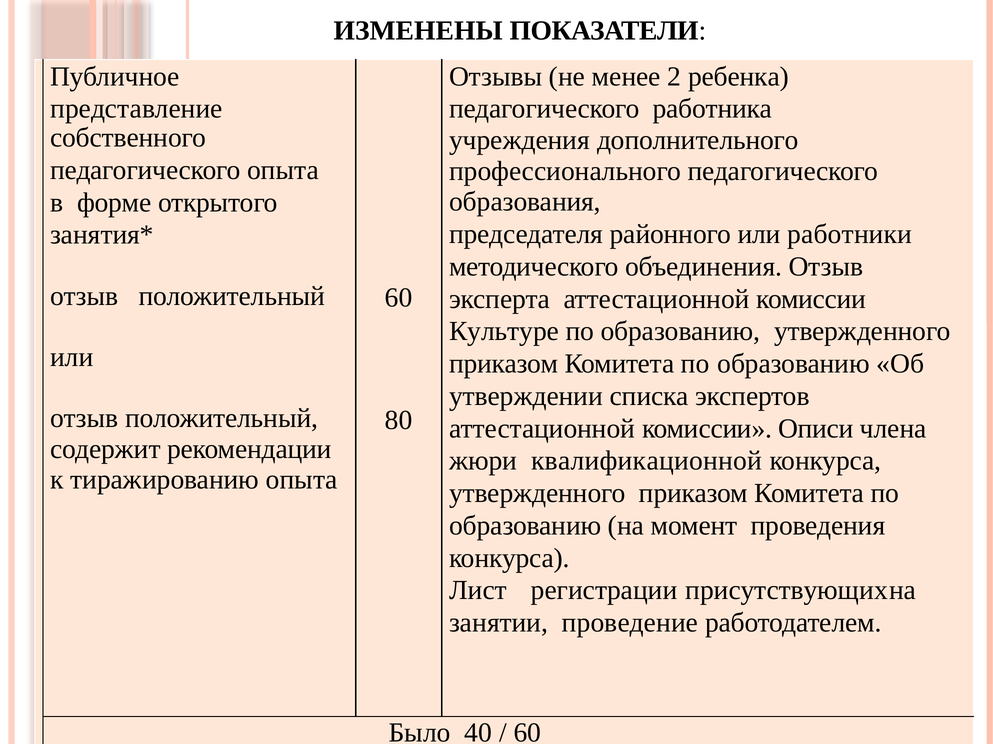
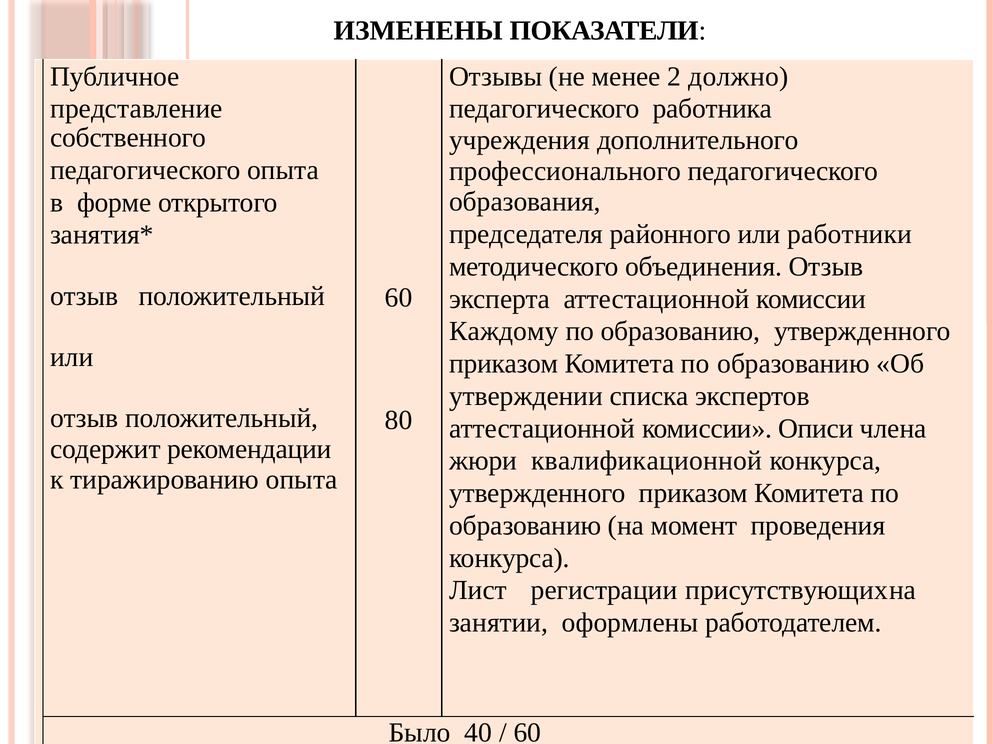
ребенка: ребенка -> должно (738, 77)
Культуре: Культуре -> Каждому (504, 332)
проведение: проведение -> оформлены (630, 623)
